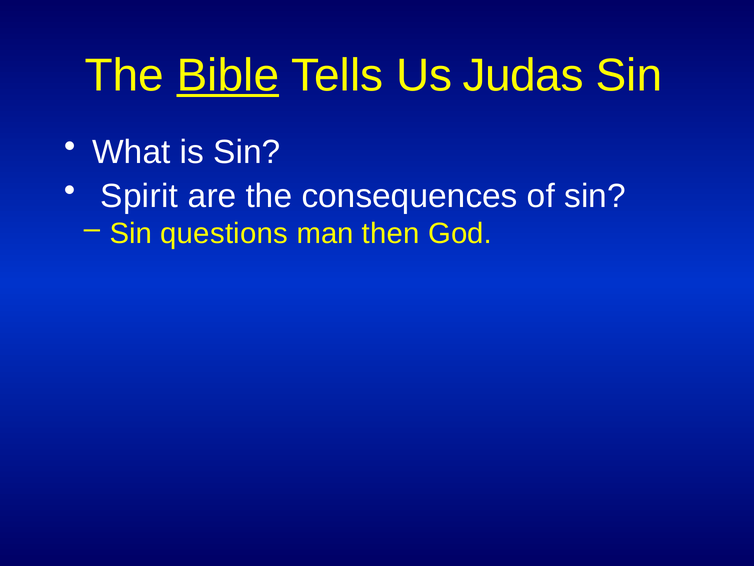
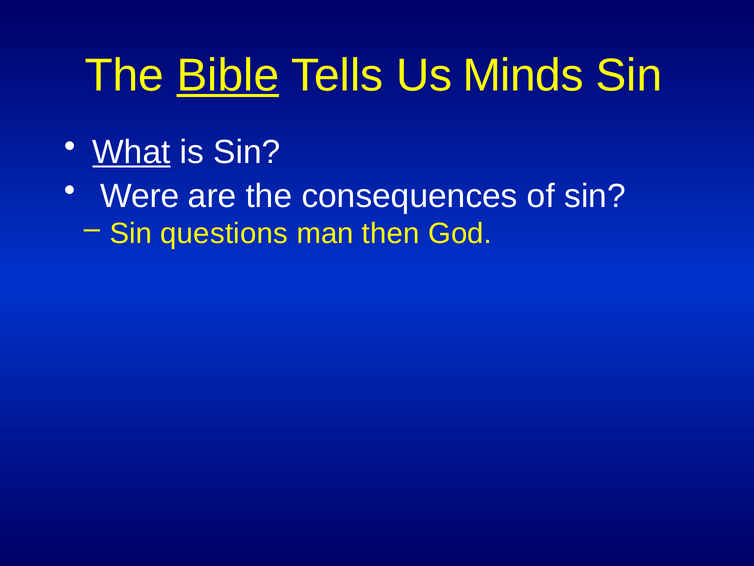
Judas: Judas -> Minds (523, 75)
What underline: none -> present (131, 152)
Spirit: Spirit -> Were (140, 196)
